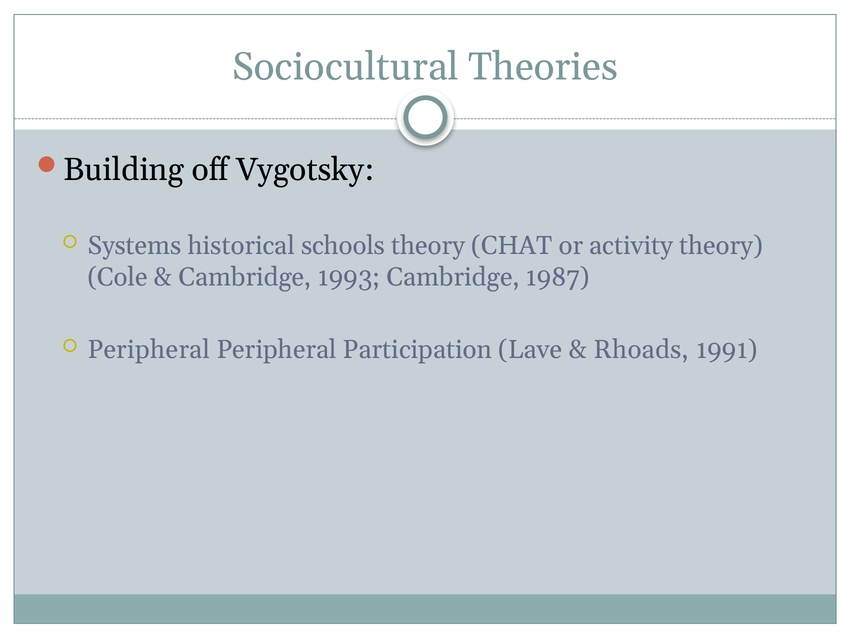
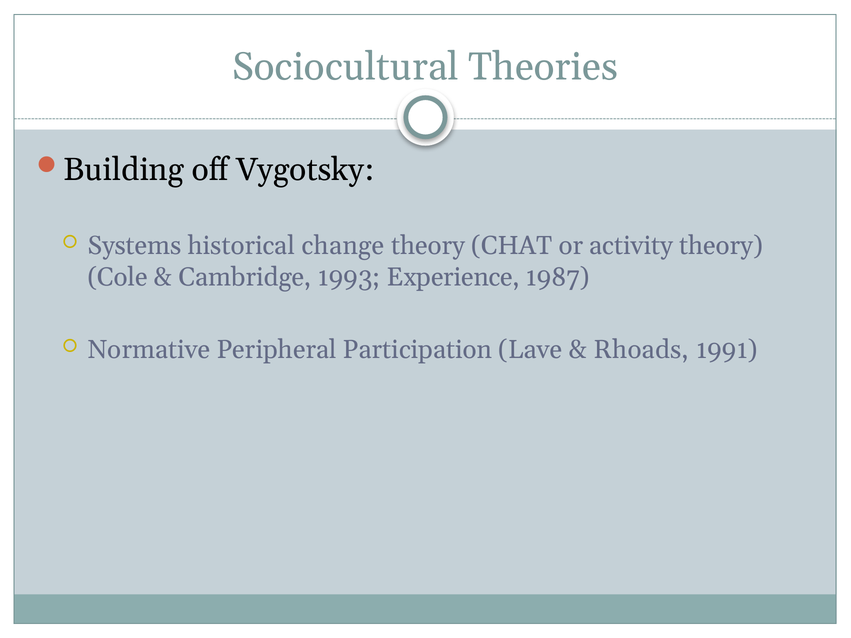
schools: schools -> change (343, 246)
1993 Cambridge: Cambridge -> Experience (453, 277)
Peripheral: Peripheral -> Normative (149, 350)
